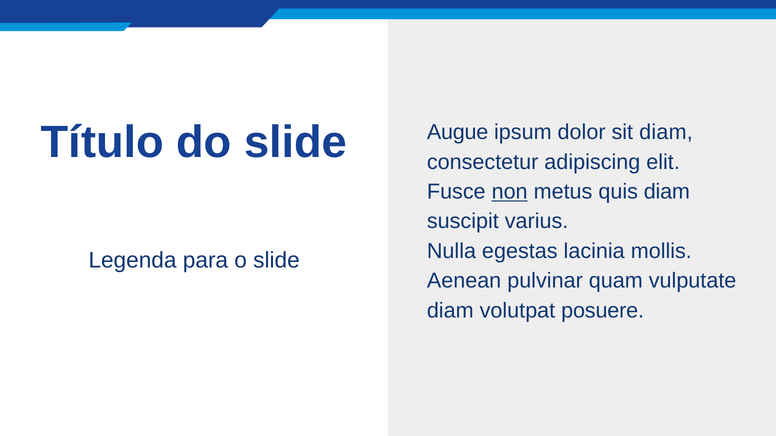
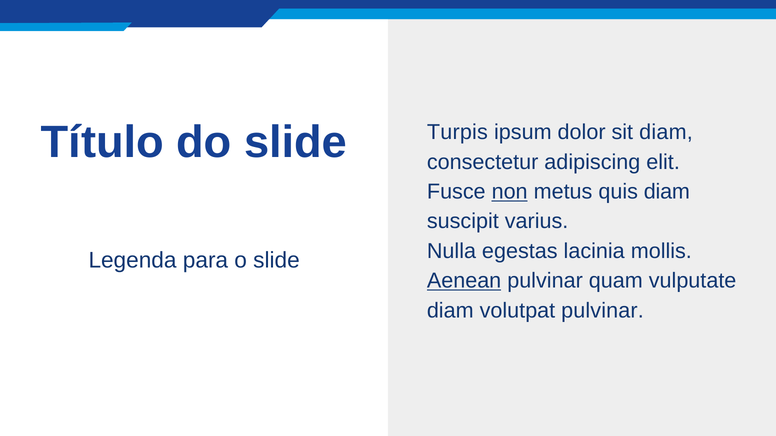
Augue: Augue -> Turpis (457, 132)
Aenean underline: none -> present (464, 281)
volutpat posuere: posuere -> pulvinar (602, 311)
